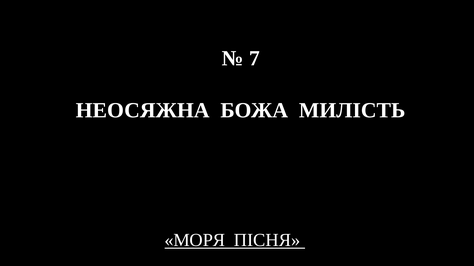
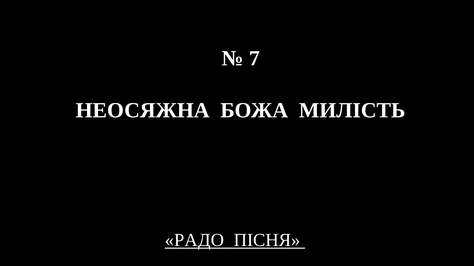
МОРЯ: МОРЯ -> РАДО (195, 241)
